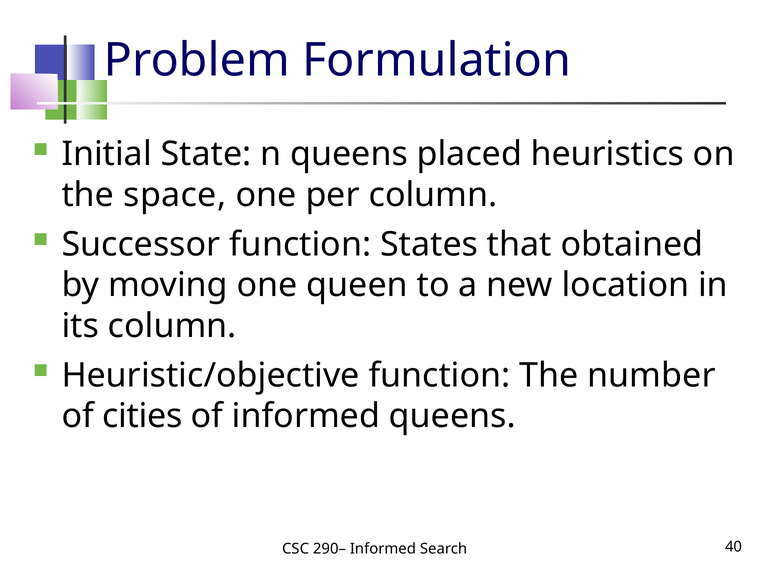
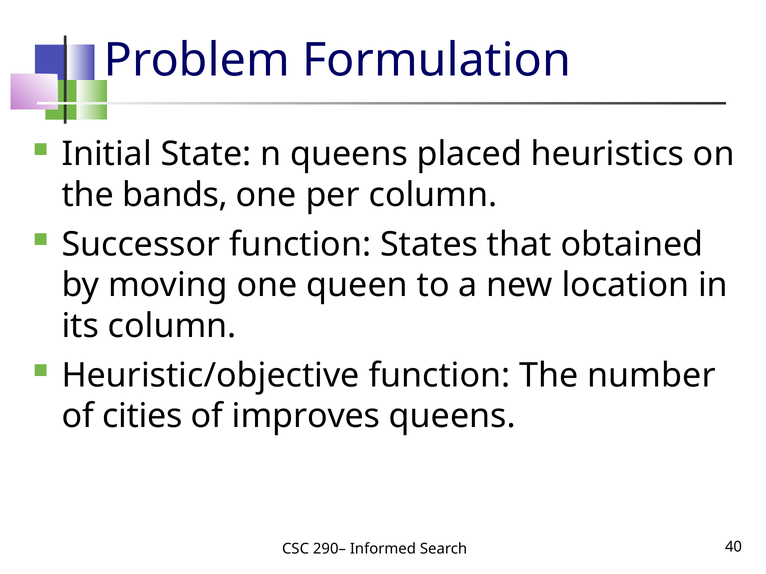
space: space -> bands (175, 195)
of informed: informed -> improves (306, 417)
